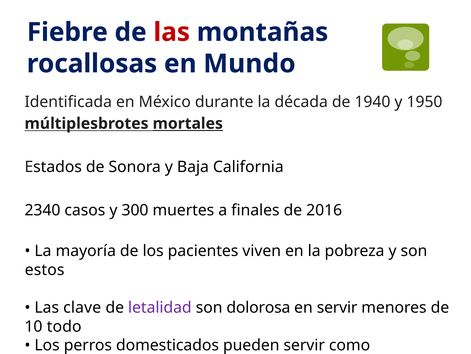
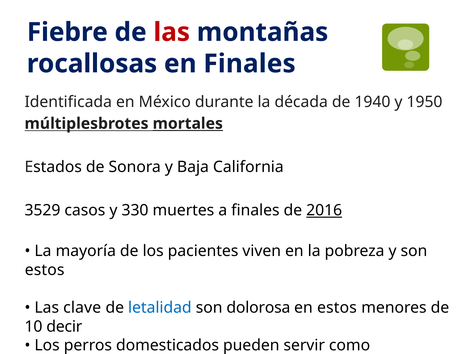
en Mundo: Mundo -> Finales (250, 64)
2340: 2340 -> 3529 (42, 210)
300: 300 -> 330 (135, 210)
2016 underline: none -> present (324, 210)
letalidad colour: purple -> blue (160, 307)
servir: servir -> estos (337, 307)
10 todo: todo -> decir (64, 326)
